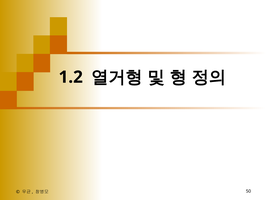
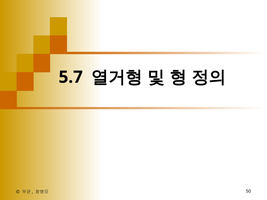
1.2: 1.2 -> 5.7 (71, 77)
